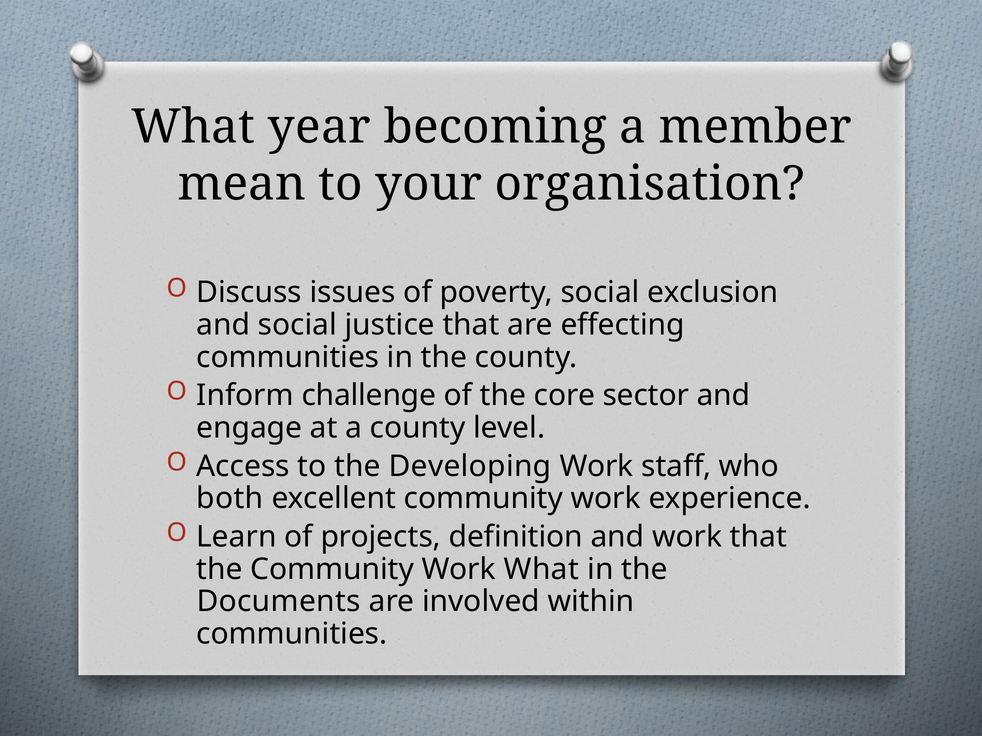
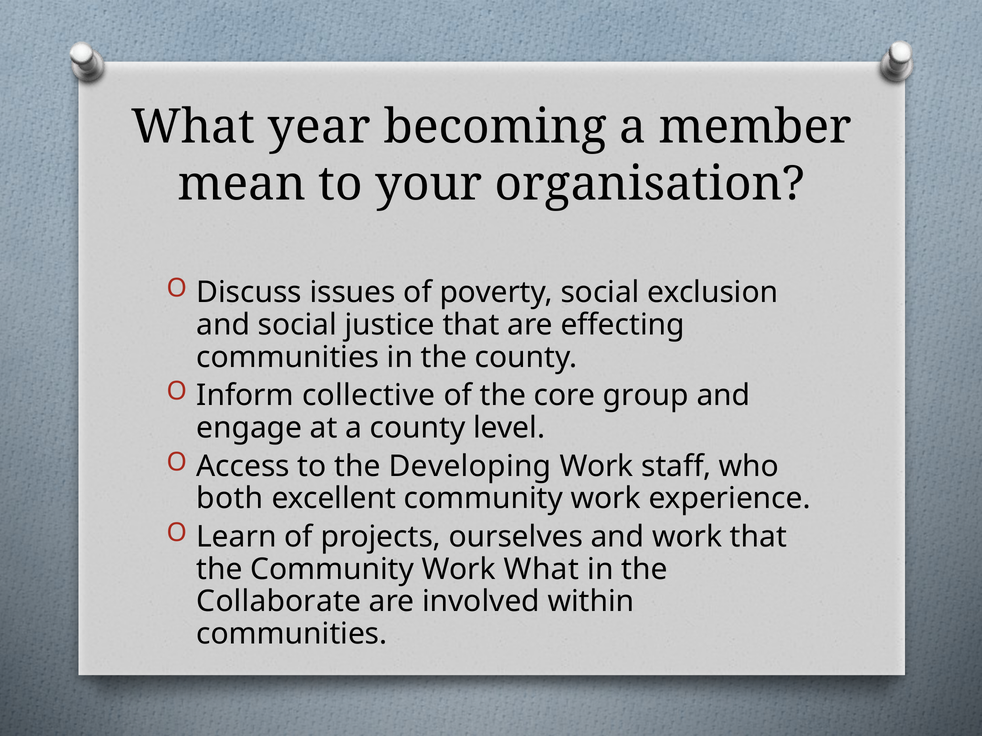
challenge: challenge -> collective (369, 396)
sector: sector -> group (646, 396)
definition: definition -> ourselves (516, 537)
Documents: Documents -> Collaborate (279, 602)
